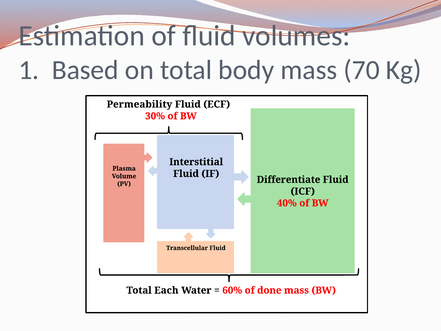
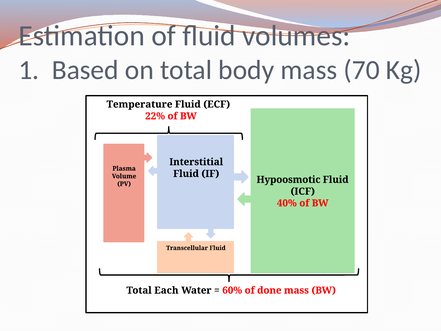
Permeability: Permeability -> Temperature (140, 104)
30%: 30% -> 22% (155, 116)
Differentiate: Differentiate -> Hypoosmotic (289, 180)
